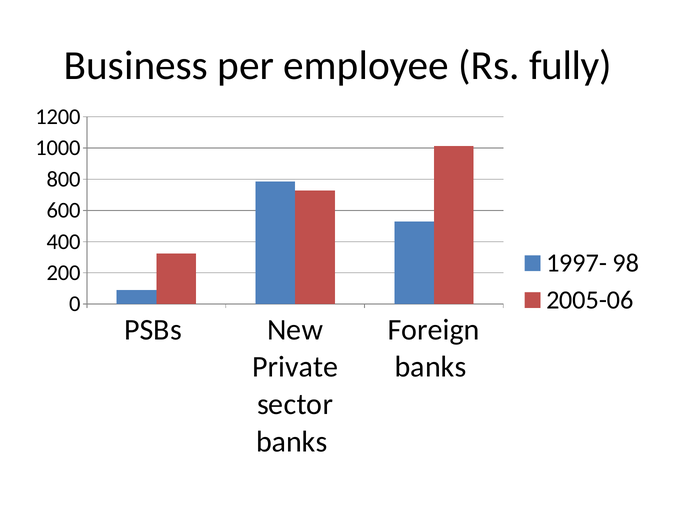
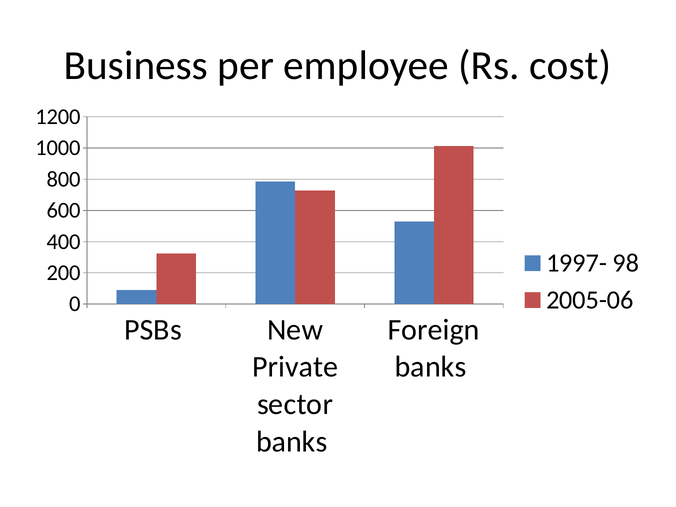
fully: fully -> cost (570, 65)
